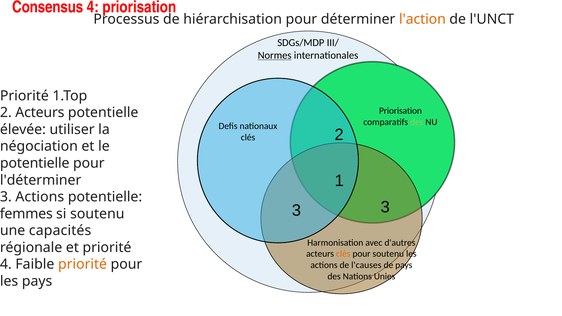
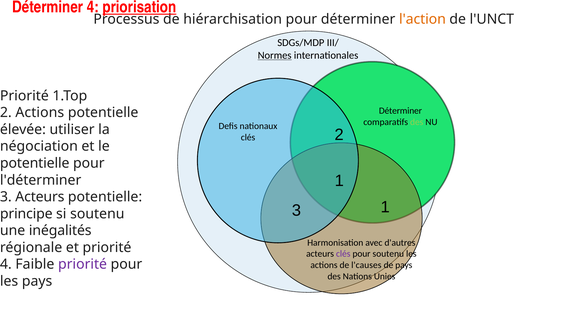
Consensus: Consensus -> Déterminer (48, 7)
priorisation underline: none -> present (139, 7)
Priorisation: Priorisation -> Déterminer (400, 111)
2 Acteurs: Acteurs -> Actions (40, 113)
3 Actions: Actions -> Acteurs (40, 197)
3 3: 3 -> 1 (385, 207)
femmes: femmes -> principe (26, 214)
capacités: capacités -> inégalités (60, 231)
clés colour: orange -> purple (343, 254)
priorité colour: orange -> purple (83, 264)
